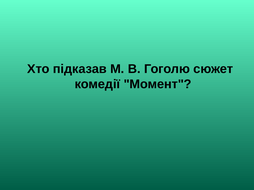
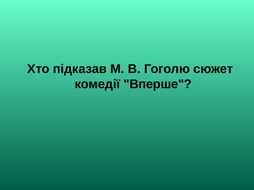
Момент: Момент -> Вперше (158, 84)
